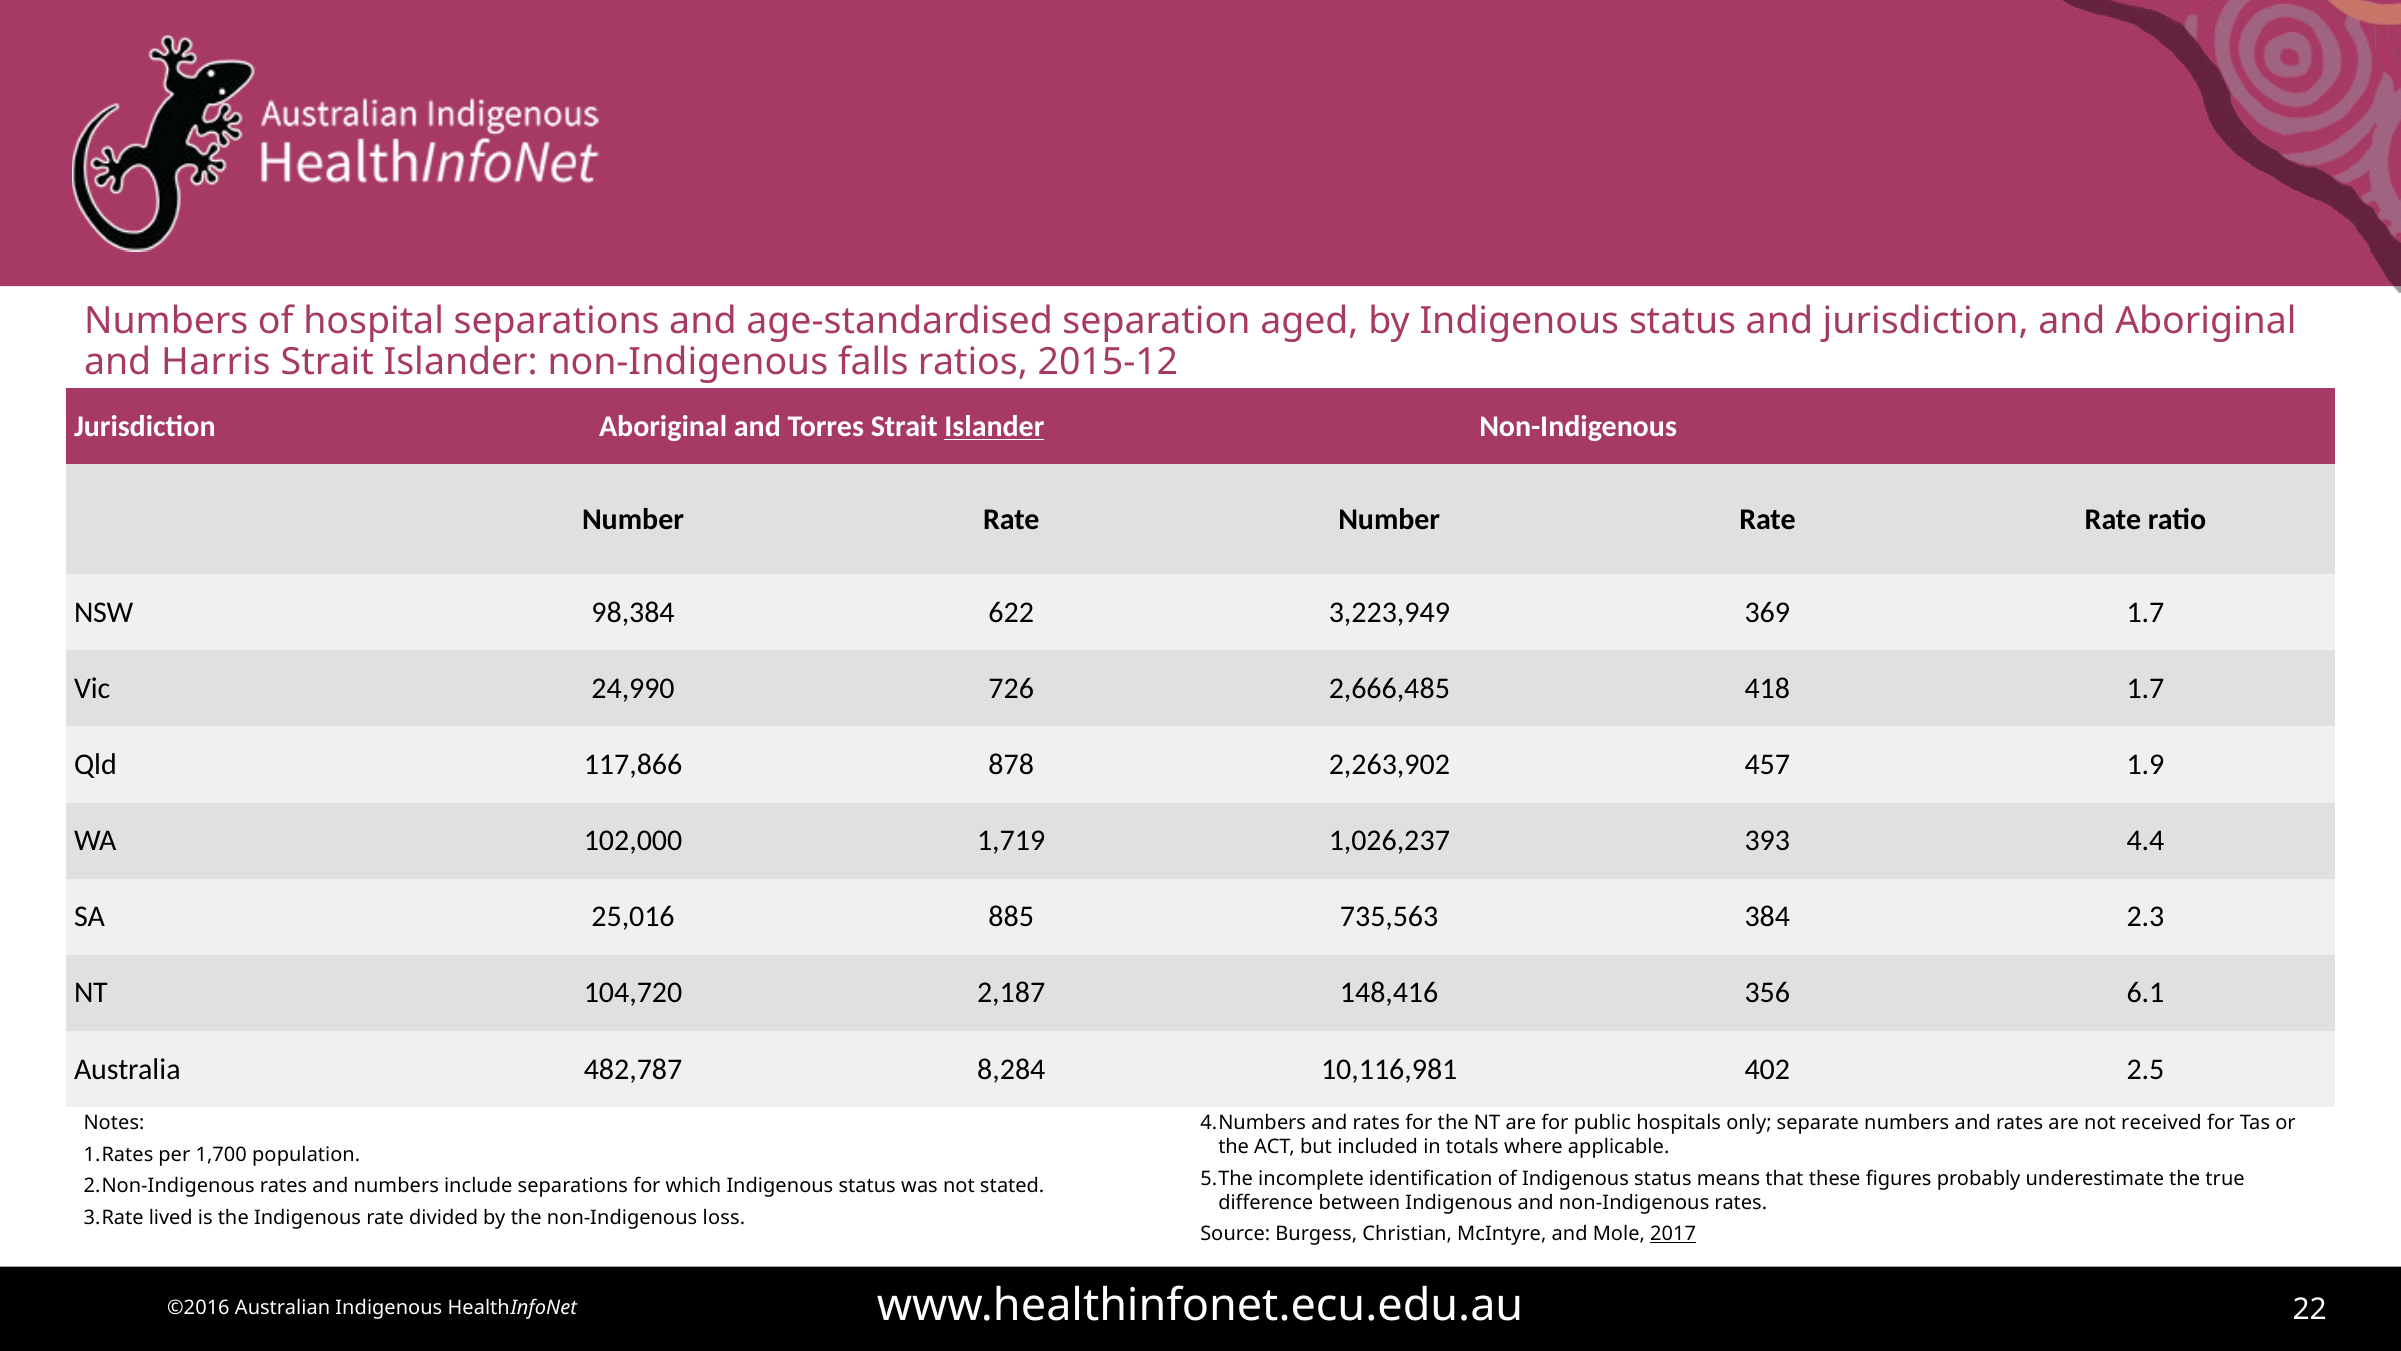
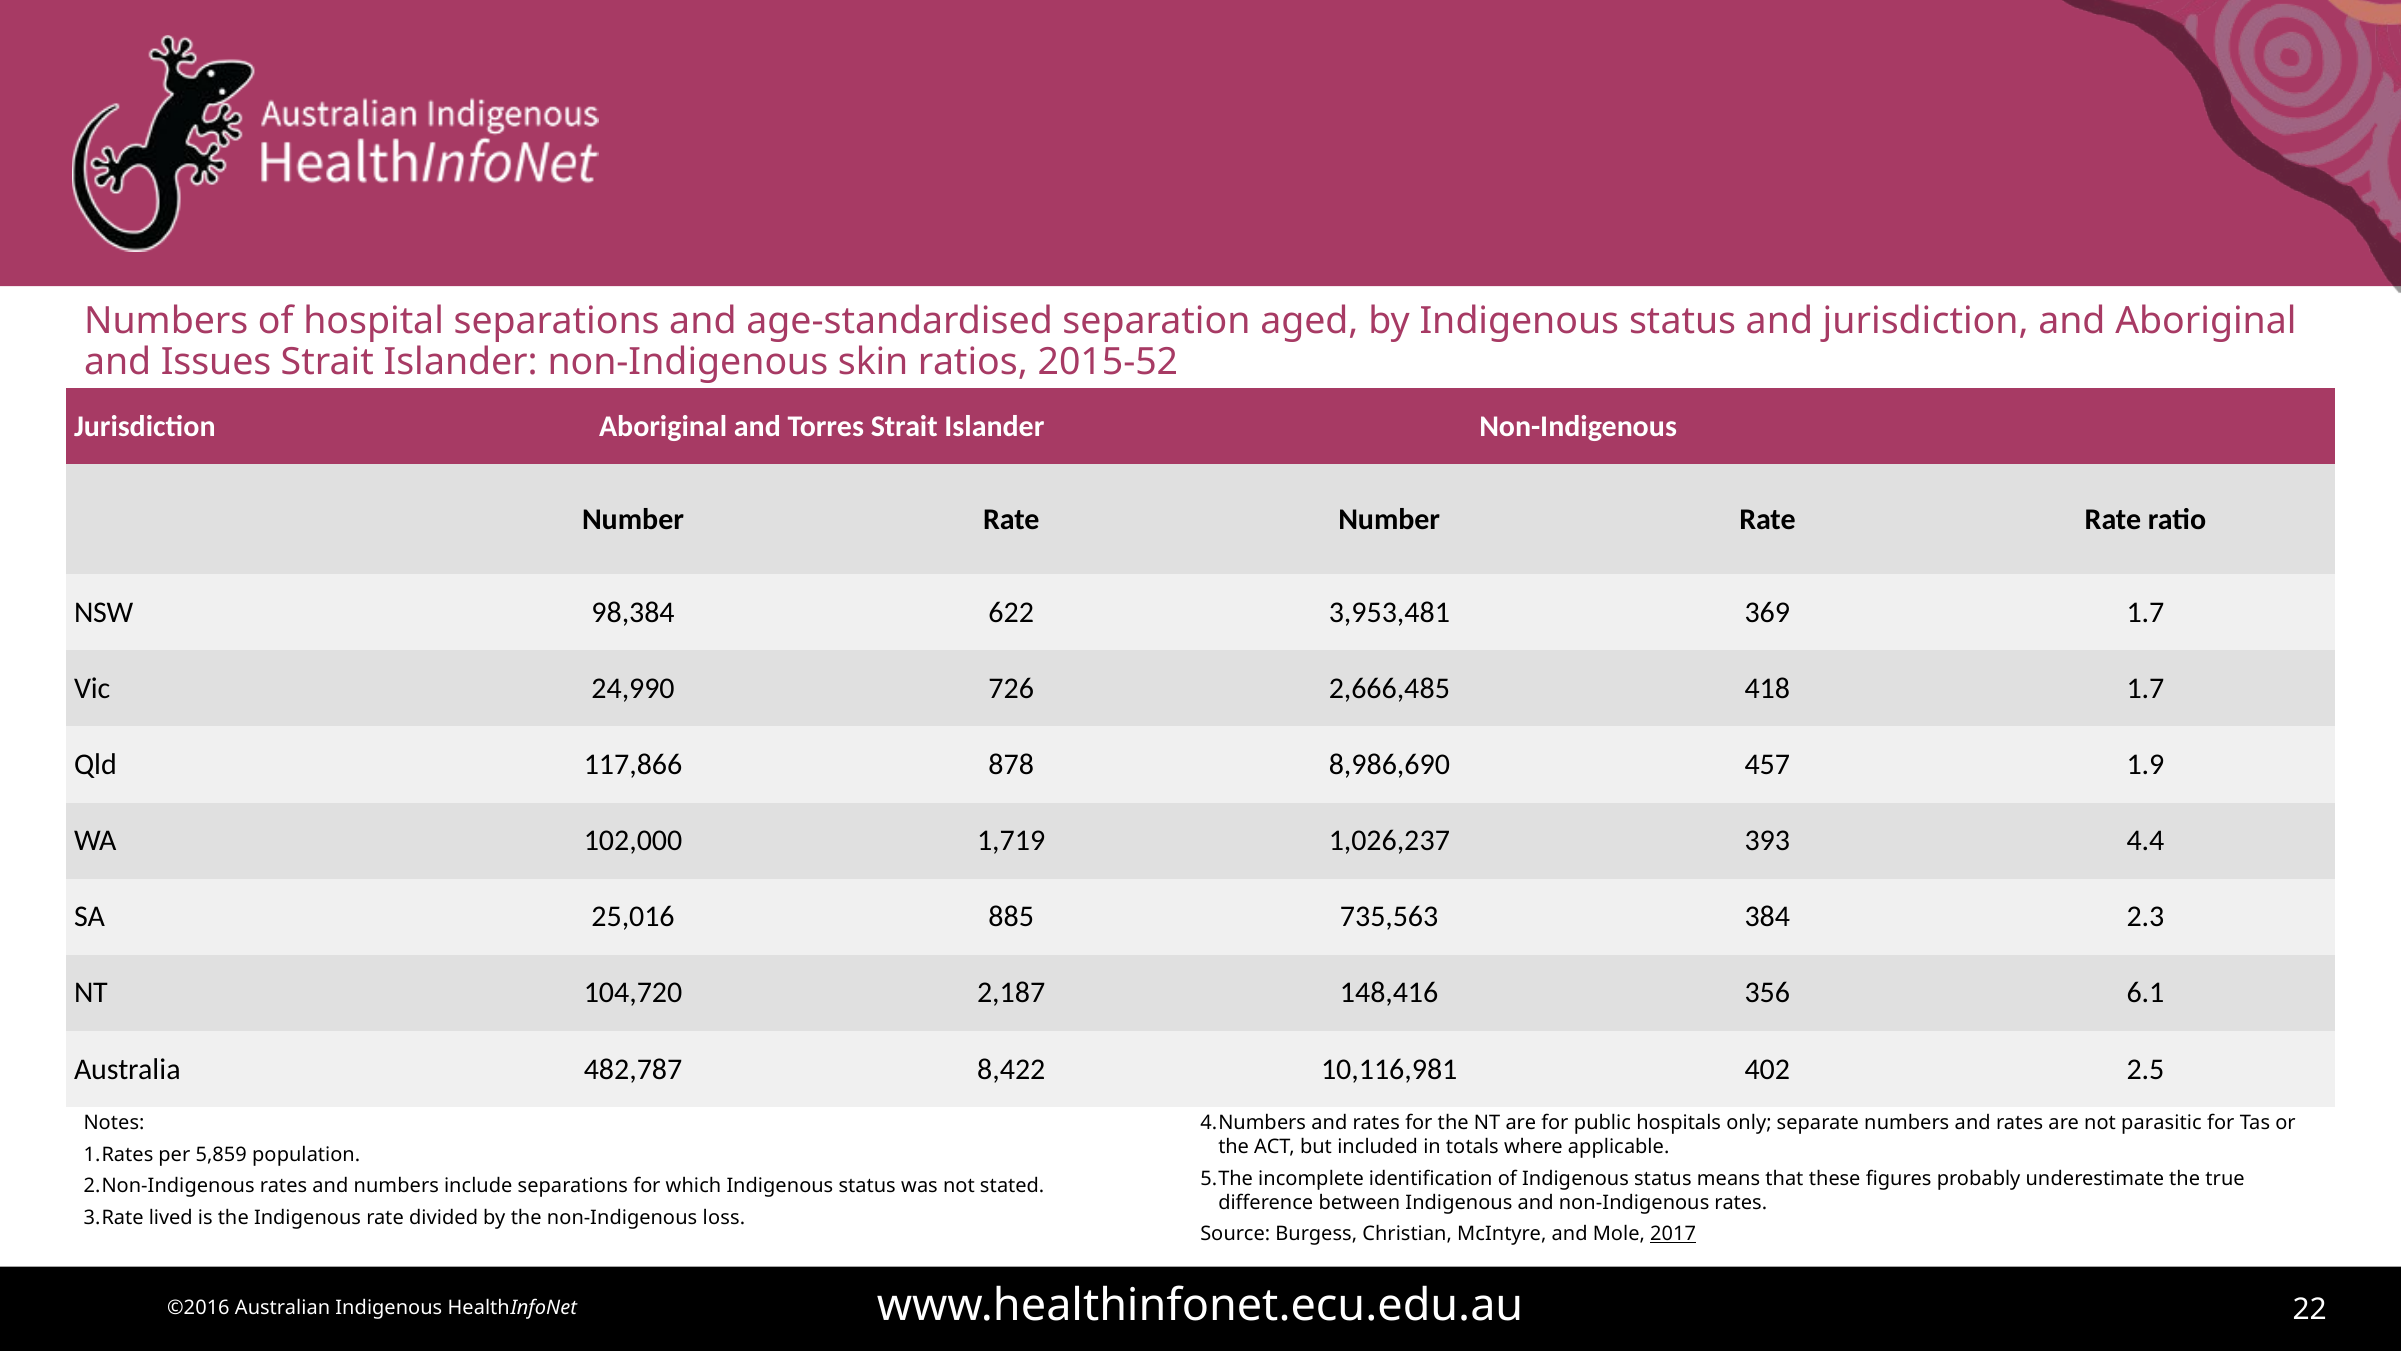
Harris: Harris -> Issues (216, 362)
falls: falls -> skin (873, 362)
2015-12: 2015-12 -> 2015-52 (1108, 362)
Islander underline: present -> none (994, 426)
3,223,949: 3,223,949 -> 3,953,481 (1389, 612)
2,263,902: 2,263,902 -> 8,986,690 (1389, 764)
8,284: 8,284 -> 8,422 (1011, 1069)
received: received -> parasitic (2161, 1123)
1,700: 1,700 -> 5,859 (221, 1154)
